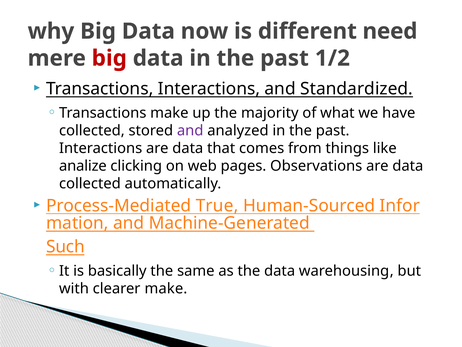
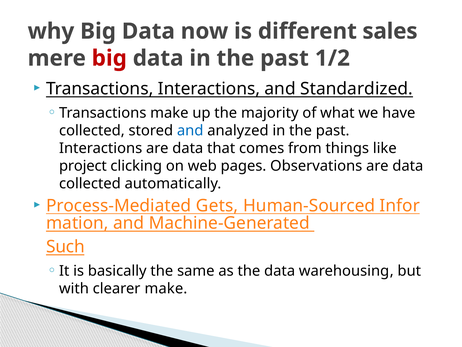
need: need -> sales (390, 31)
and colour: purple -> blue (190, 130)
analize: analize -> project (83, 166)
True: True -> Gets (217, 206)
